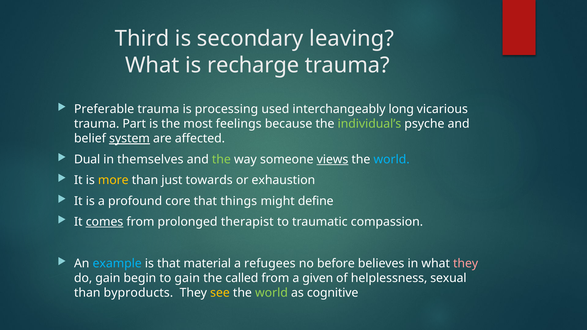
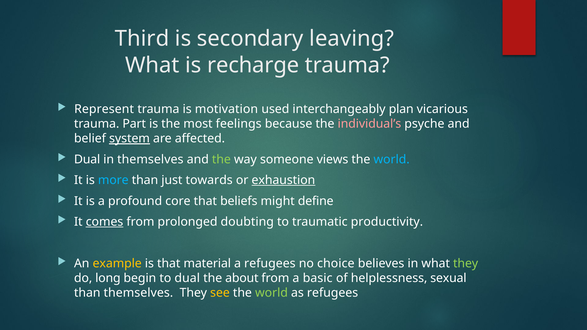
Preferable: Preferable -> Represent (104, 109)
processing: processing -> motivation (226, 109)
long: long -> plan (401, 109)
individual’s colour: light green -> pink (369, 124)
views underline: present -> none (333, 159)
more colour: yellow -> light blue (113, 180)
exhaustion underline: none -> present (283, 180)
things: things -> beliefs (239, 201)
therapist: therapist -> doubting (247, 222)
compassion: compassion -> productivity (387, 222)
example colour: light blue -> yellow (117, 264)
before: before -> choice (336, 264)
they colour: pink -> light green (466, 264)
do gain: gain -> long (108, 278)
to gain: gain -> dual (187, 278)
called: called -> about (242, 278)
given: given -> basic (318, 278)
than byproducts: byproducts -> themselves (138, 293)
as cognitive: cognitive -> refugees (333, 293)
